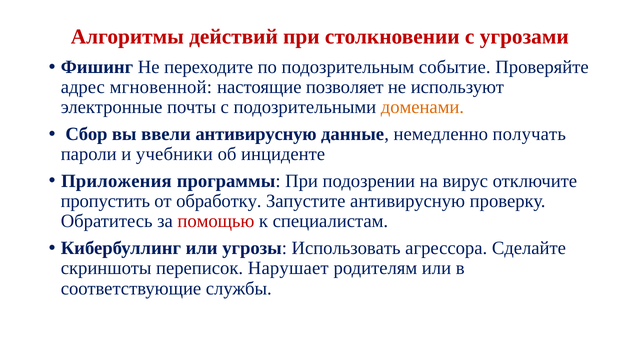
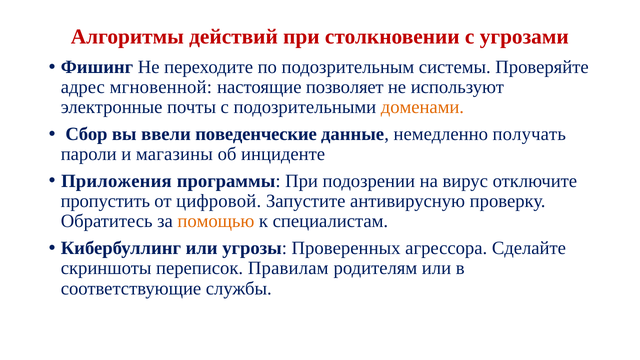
событие: событие -> системы (455, 67)
ввели антивирусную: антивирусную -> поведенческие (256, 134)
учебники: учебники -> магазины (174, 154)
обработку: обработку -> цифровой (219, 201)
помощью colour: red -> orange (216, 221)
Использовать: Использовать -> Проверенных (346, 248)
Нарушает: Нарушает -> Правилам (288, 268)
